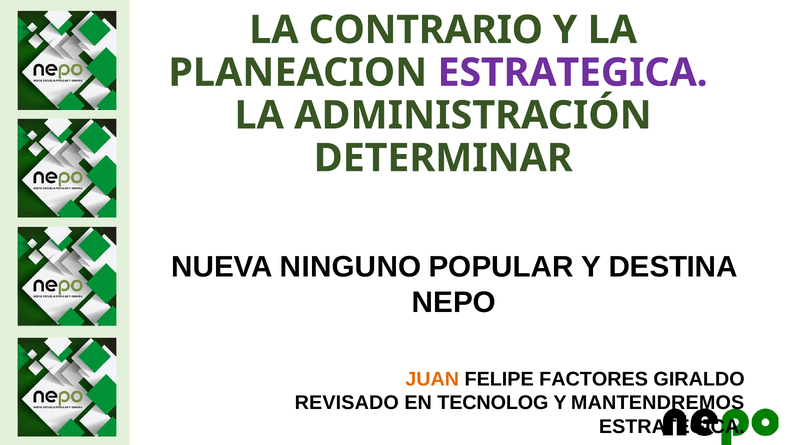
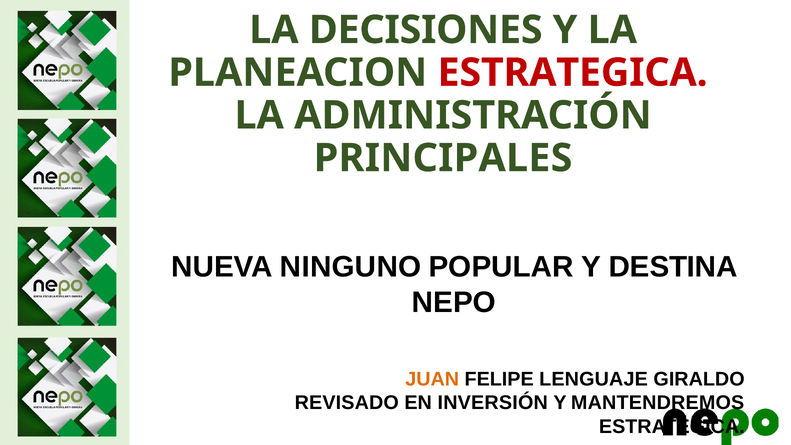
CONTRARIO: CONTRARIO -> DECISIONES (426, 30)
ESTRATEGICA colour: purple -> red (573, 73)
DETERMINAR: DETERMINAR -> PRINCIPALES (443, 158)
FACTORES: FACTORES -> LENGUAJE (594, 379)
TECNOLOG: TECNOLOG -> INVERSIÓN (493, 403)
